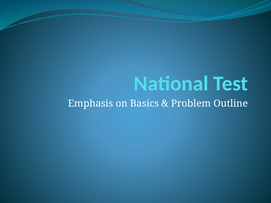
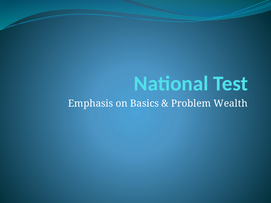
Outline: Outline -> Wealth (231, 104)
